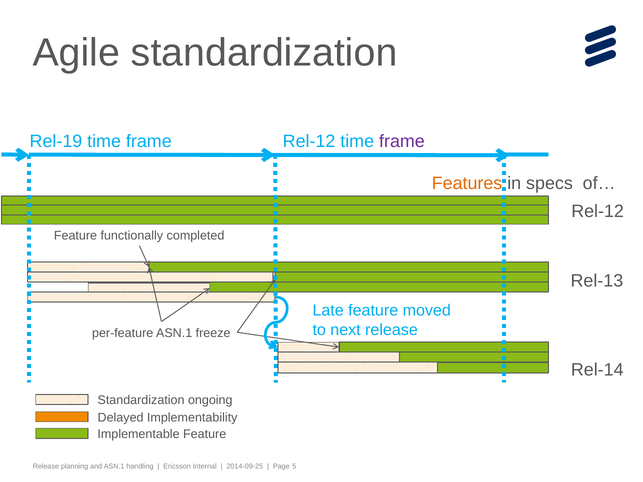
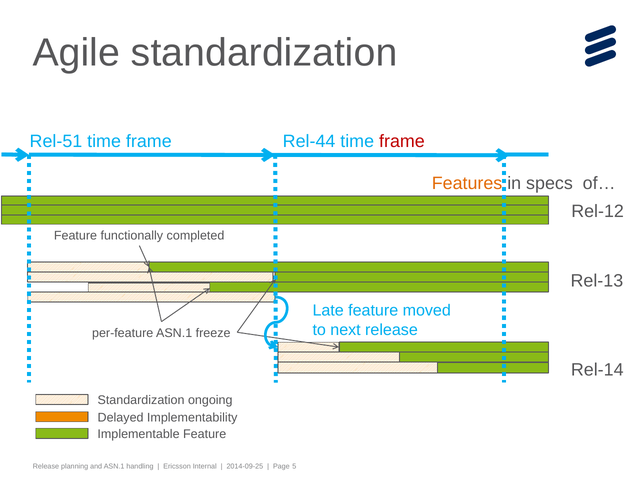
Rel-19: Rel-19 -> Rel-51 (56, 142)
Rel-12: Rel-12 -> Rel-44 (309, 142)
frame colour: purple -> red (402, 142)
